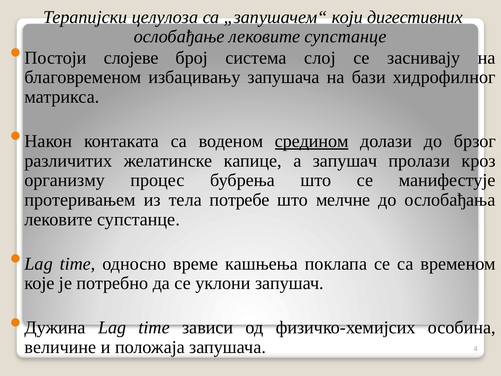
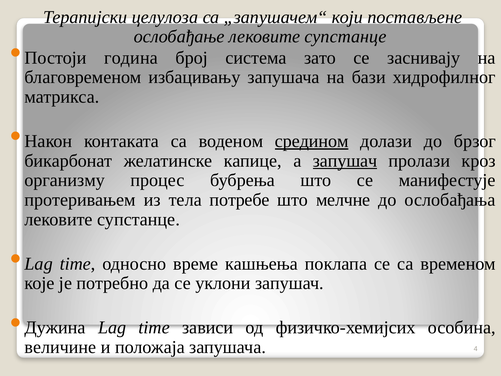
дигестивних: дигестивних -> постављене (415, 17)
слојеве: слојеве -> година (131, 58)
слој: слој -> зато (320, 58)
различитих: различитих -> бикарбонат (68, 161)
запушач underline: none -> present (345, 161)
